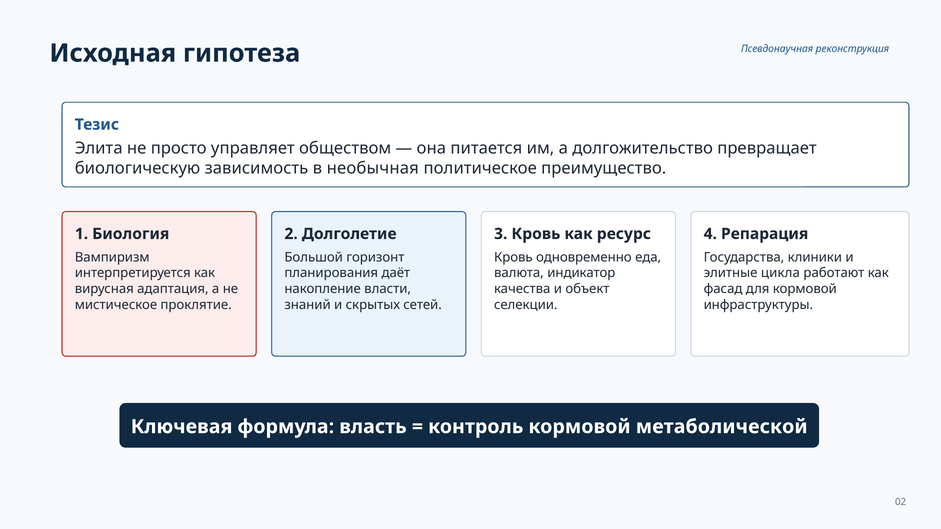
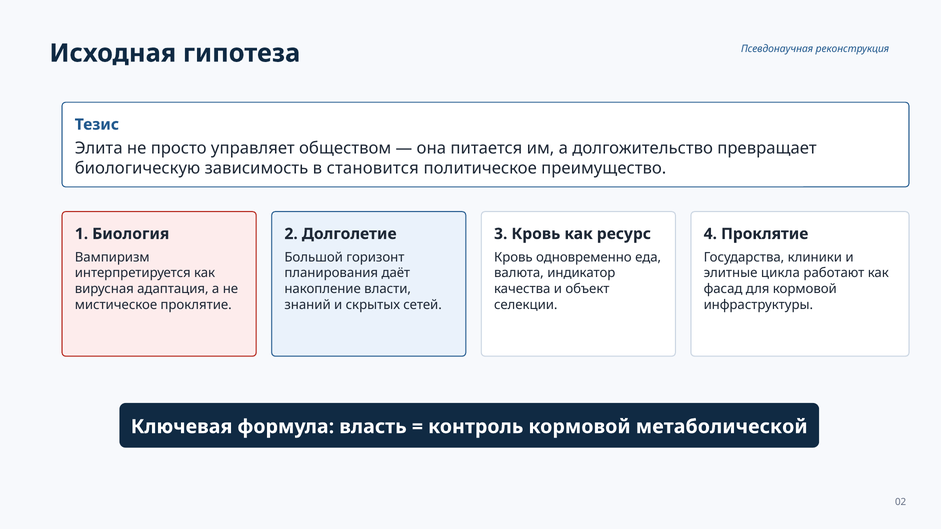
необычная: необычная -> становится (373, 169)
4 Репарация: Репарация -> Проклятие (765, 234)
